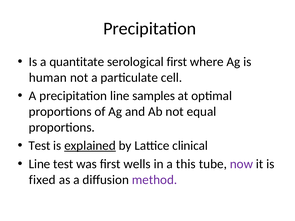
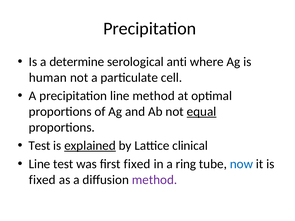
quantitate: quantitate -> determine (77, 62)
serological first: first -> anti (177, 62)
line samples: samples -> method (154, 96)
equal underline: none -> present (202, 112)
first wells: wells -> fixed (137, 164)
this: this -> ring (186, 164)
now colour: purple -> blue (241, 164)
